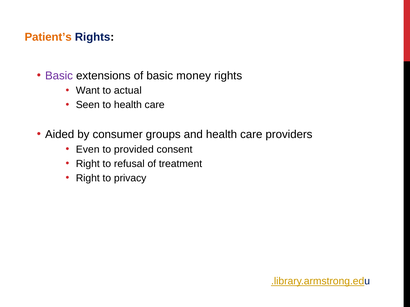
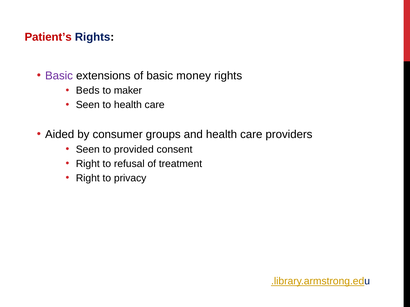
Patient’s colour: orange -> red (48, 37)
Want: Want -> Beds (88, 91)
actual: actual -> maker (128, 91)
Even: Even -> Seen (88, 150)
